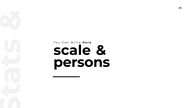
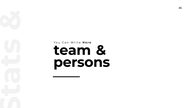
scale: scale -> team (72, 50)
